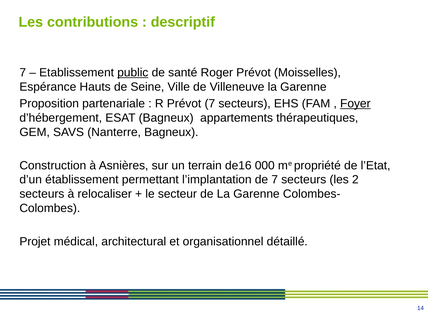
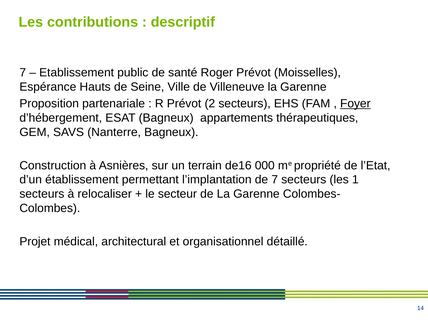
public underline: present -> none (133, 73)
Prévot 7: 7 -> 2 (210, 104)
2: 2 -> 1 (355, 180)
